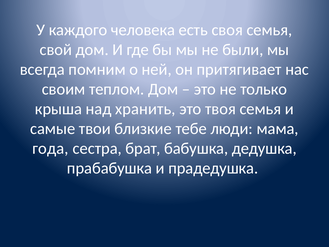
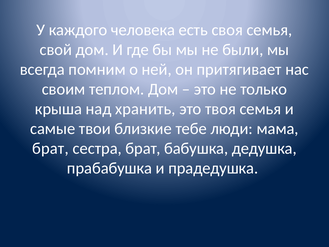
года: года -> брат (50, 148)
